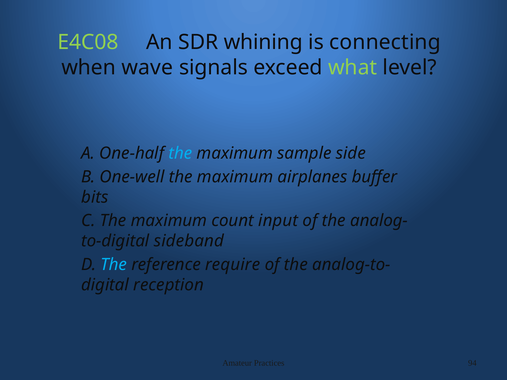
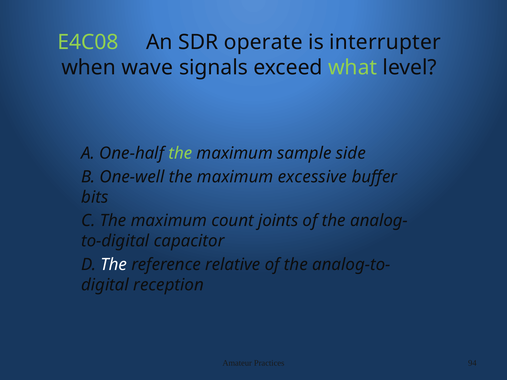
whining: whining -> operate (263, 42)
connecting: connecting -> interrupter (385, 42)
the colour: light blue -> light green (180, 153)
airplanes: airplanes -> excessive (312, 177)
input: input -> joints (278, 221)
sideband: sideband -> capacitor (189, 241)
The colour: light blue -> white (114, 265)
require: require -> relative (233, 265)
